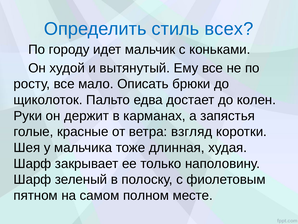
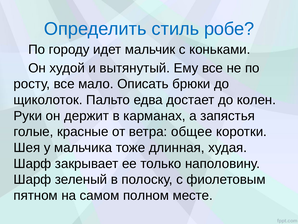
всех: всех -> робе (229, 29)
взгляд: взгляд -> общее (192, 131)
